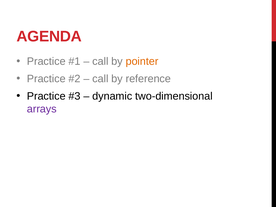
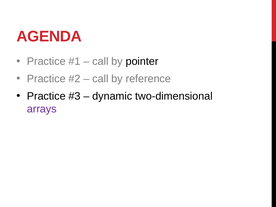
pointer colour: orange -> black (142, 61)
